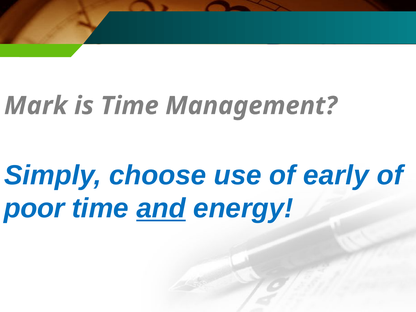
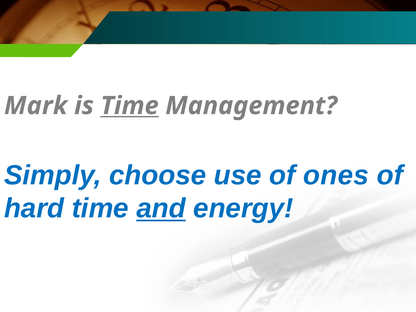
Time underline: none -> present (130, 106)
early: early -> ones (336, 175)
poor: poor -> hard (34, 208)
